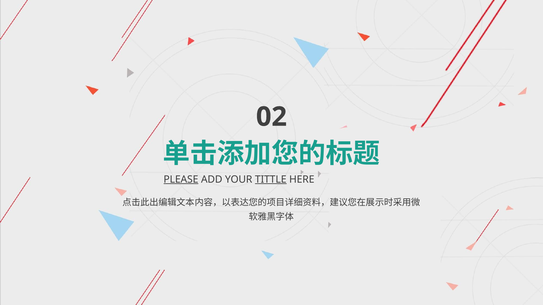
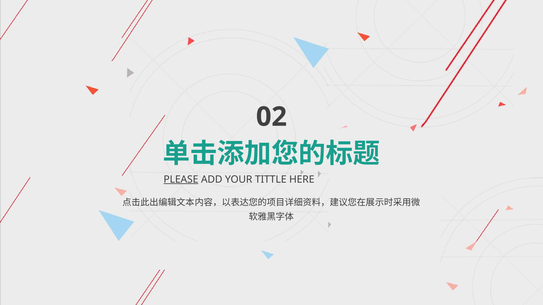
TITTLE underline: present -> none (271, 180)
